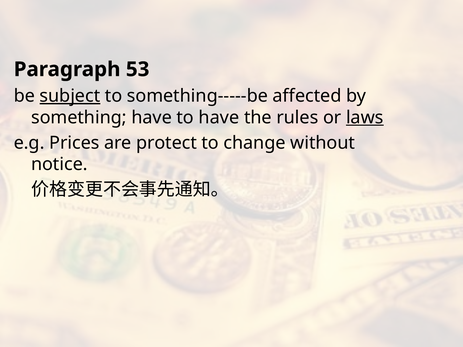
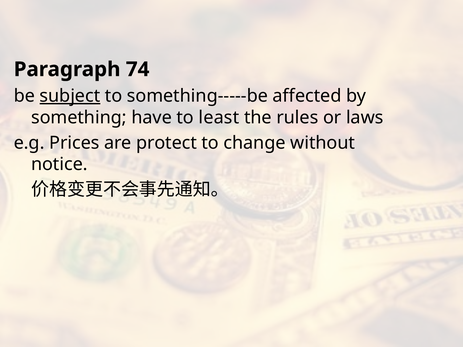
53: 53 -> 74 (138, 69)
to have: have -> least (219, 118)
laws underline: present -> none (365, 118)
